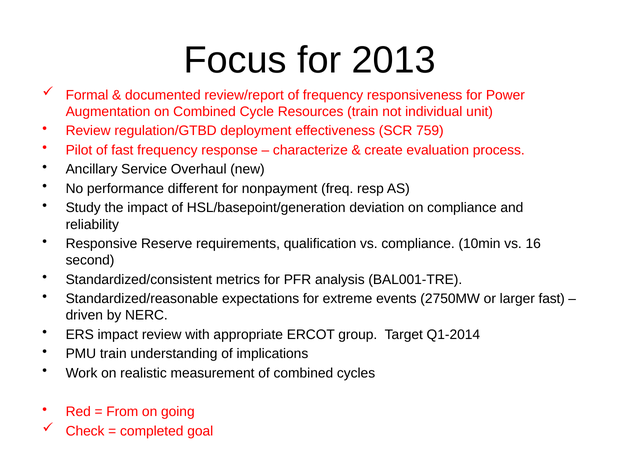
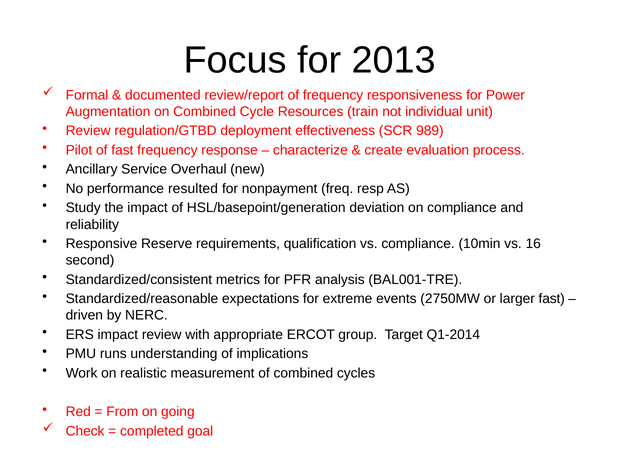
759: 759 -> 989 (430, 131)
different: different -> resulted (193, 189)
PMU train: train -> runs (113, 354)
